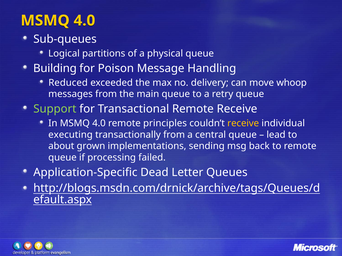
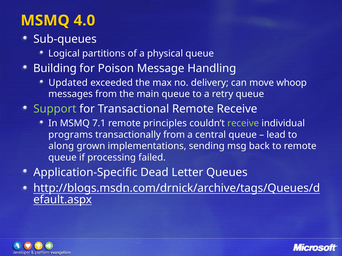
Reduced: Reduced -> Updated (68, 83)
In MSMQ 4.0: 4.0 -> 7.1 (99, 123)
receive colour: yellow -> light green (243, 123)
executing: executing -> programs (71, 135)
about: about -> along (61, 146)
